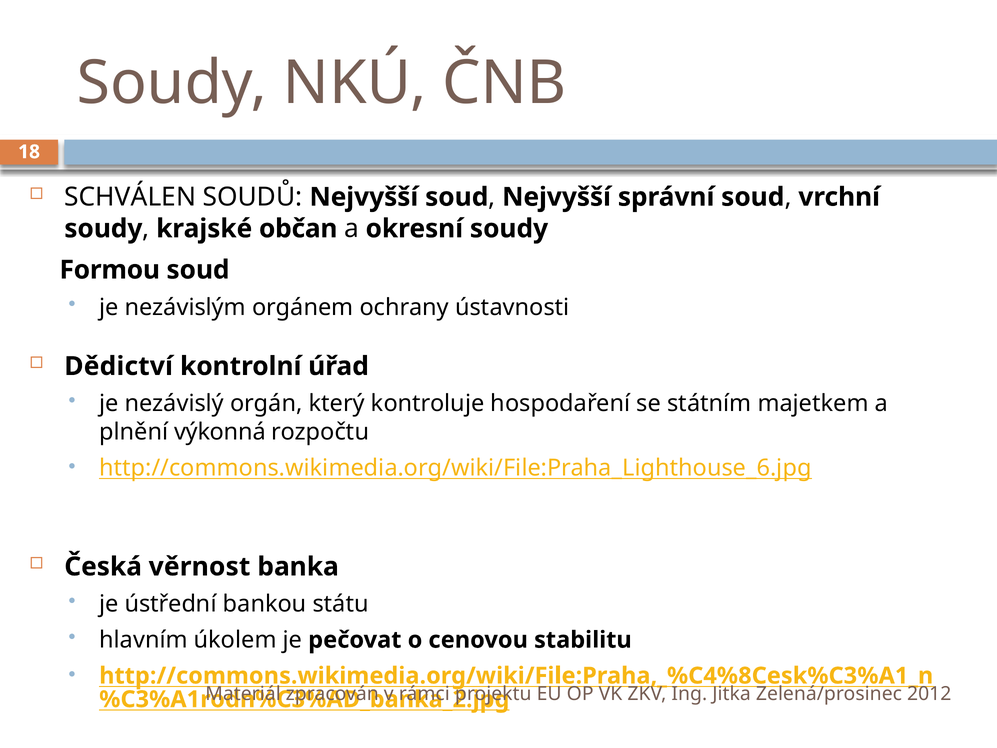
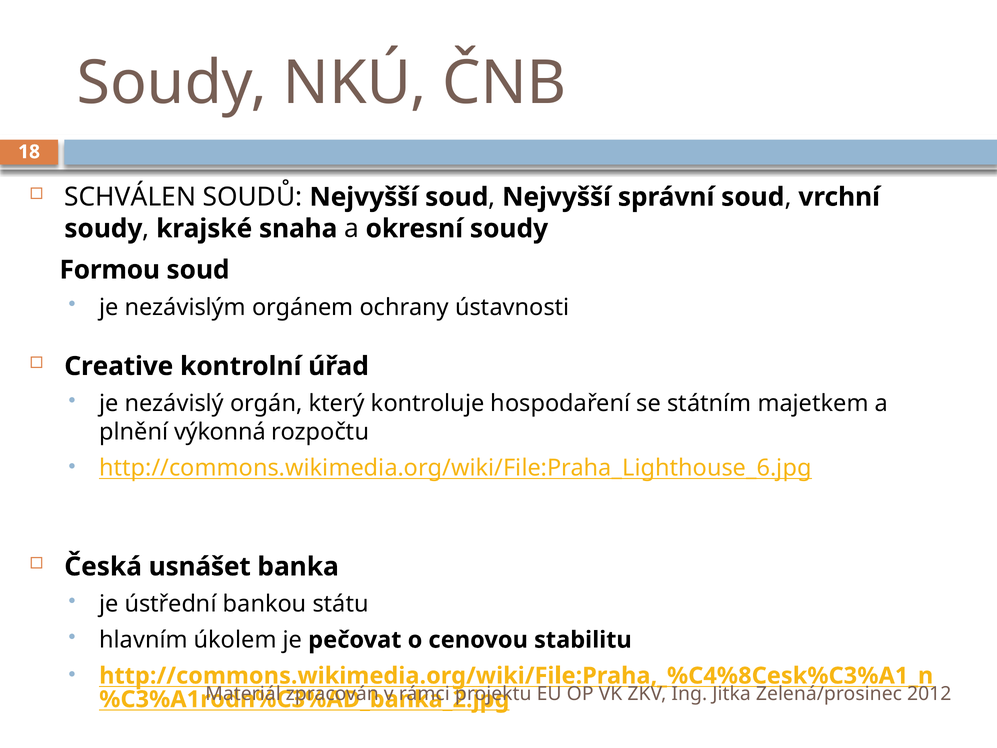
občan: občan -> snaha (298, 229)
Dědictví: Dědictví -> Creative (119, 366)
věrnost: věrnost -> usnášet (200, 567)
